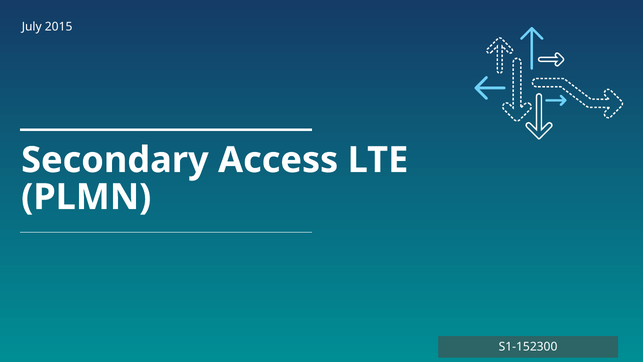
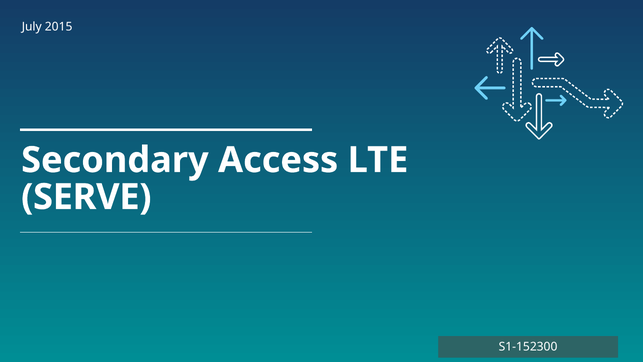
PLMN: PLMN -> SERVE (86, 197)
